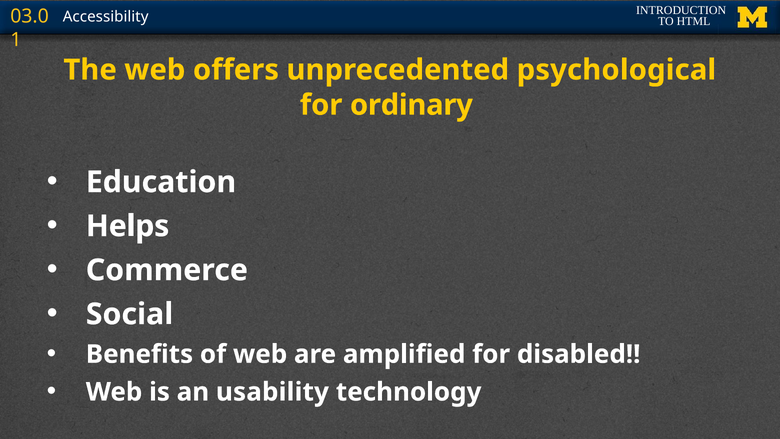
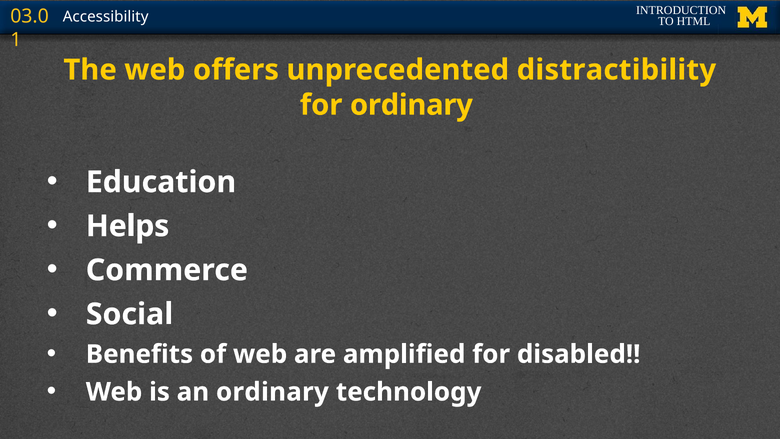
psychological: psychological -> distractibility (616, 70)
an usability: usability -> ordinary (272, 392)
